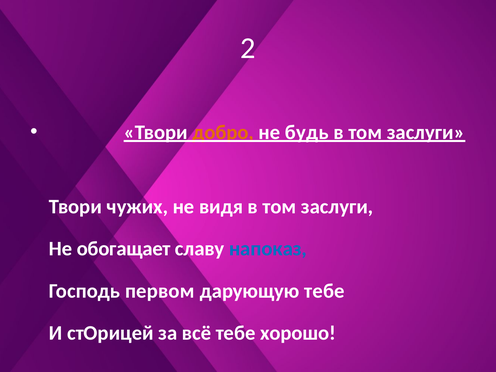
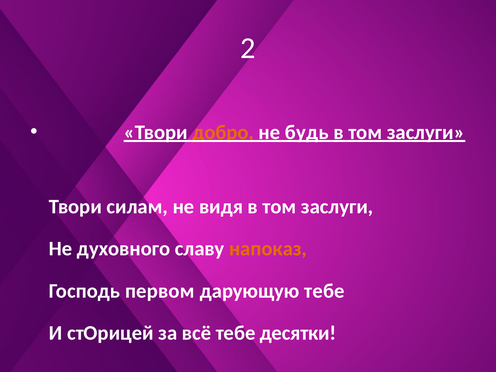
чужих: чужих -> силам (137, 207)
обогащает: обогащает -> духовного (124, 249)
напоказ colour: blue -> orange (268, 249)
хорошо: хорошо -> десятки (298, 333)
